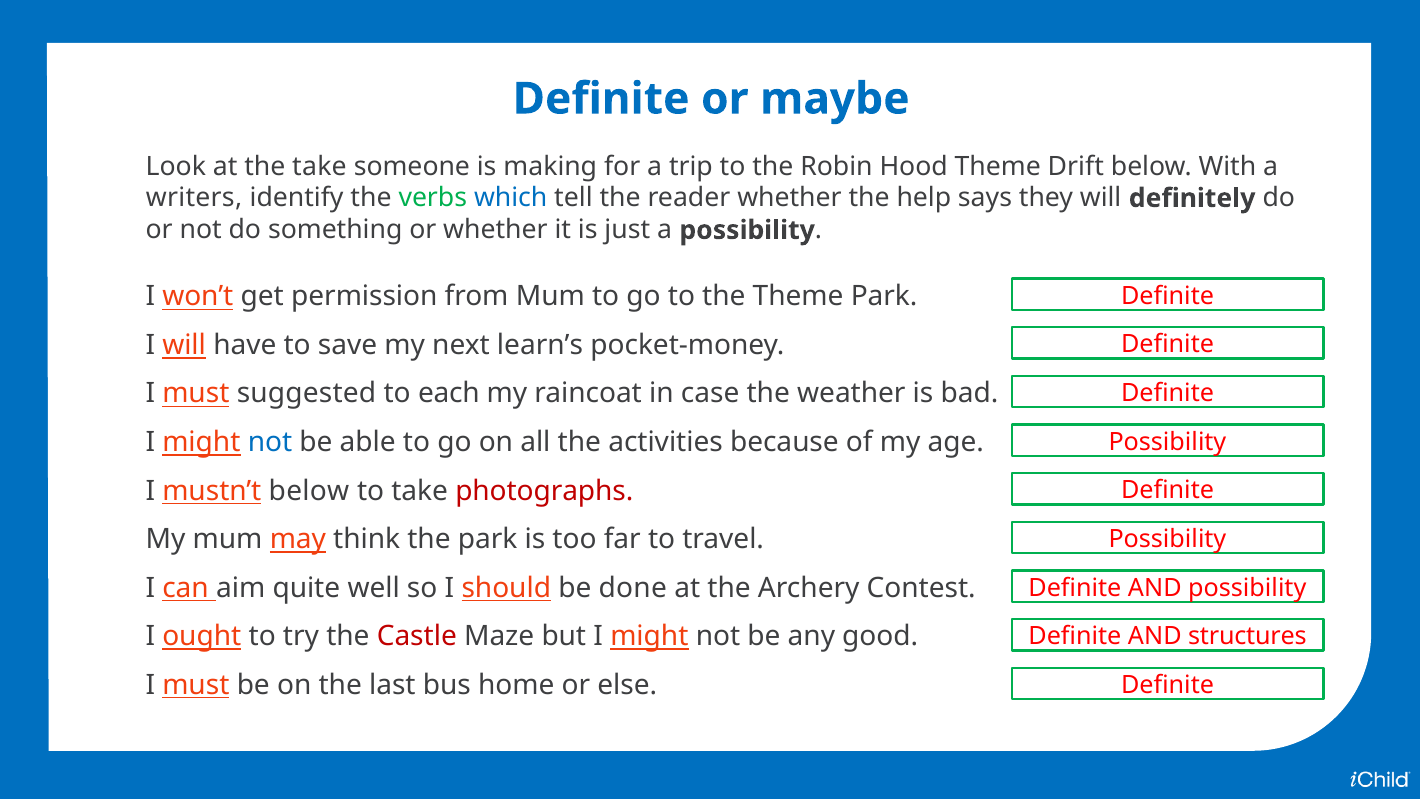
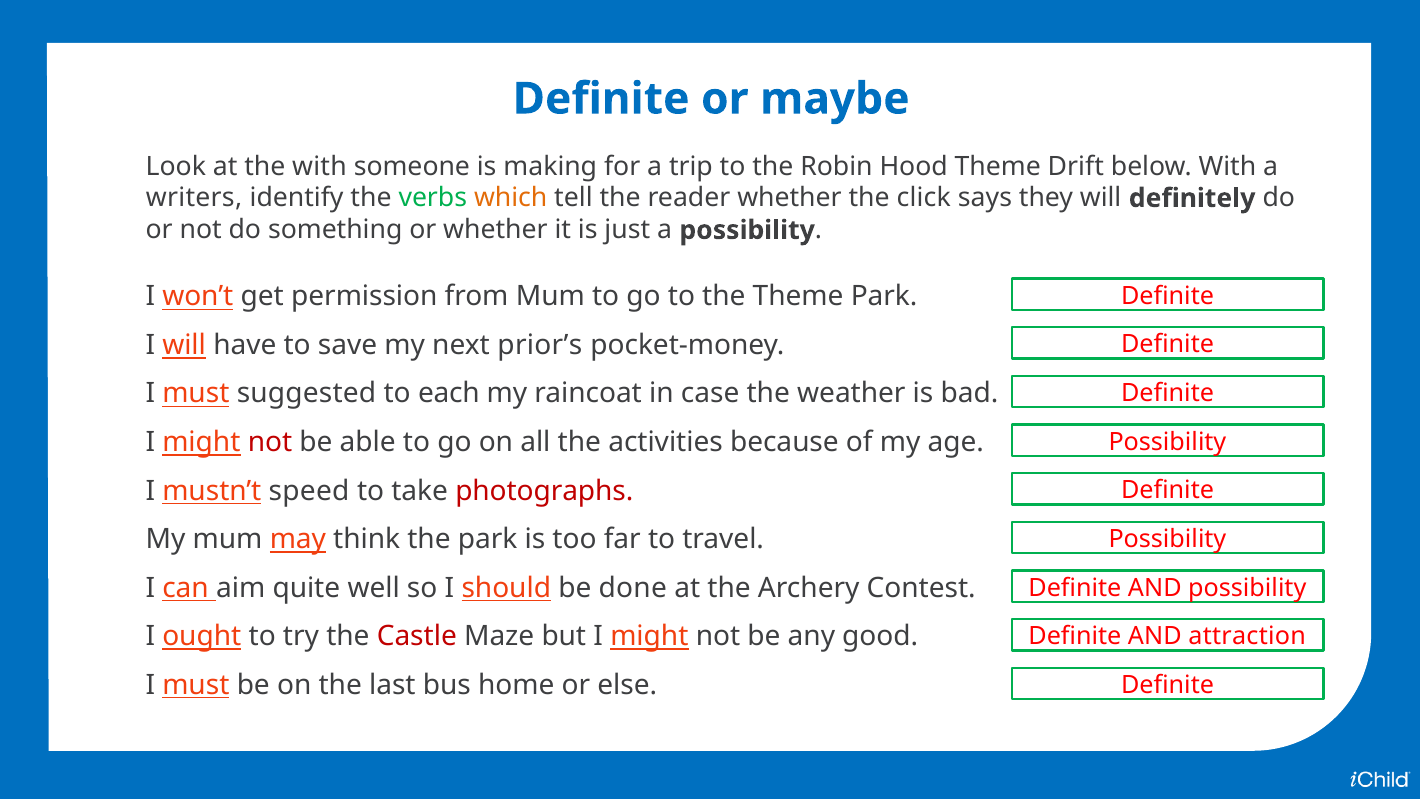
the take: take -> with (319, 166)
which colour: blue -> orange (511, 198)
help: help -> click (924, 198)
learn’s: learn’s -> prior’s (540, 345)
not colour: blue -> red (270, 442)
mustn’t below: below -> speed (309, 491)
structures: structures -> attraction (1247, 636)
